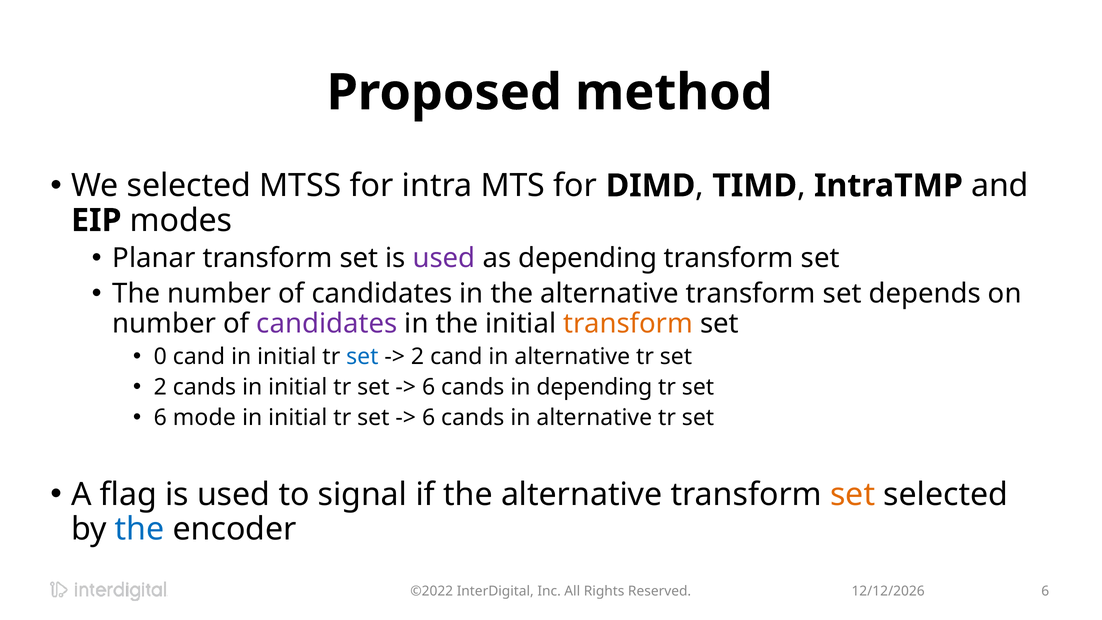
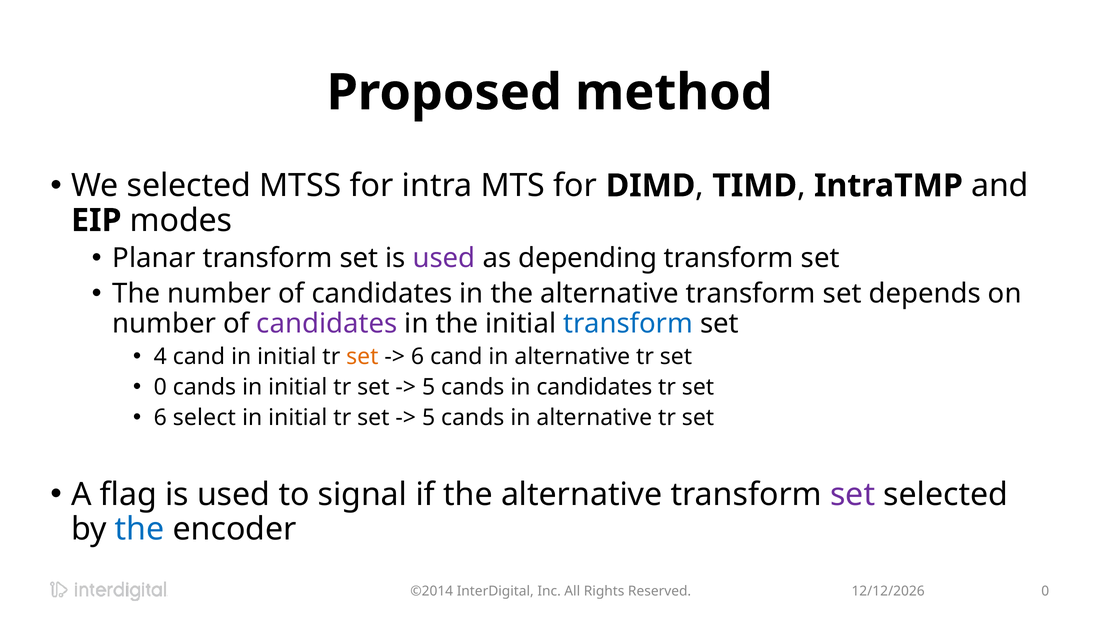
transform colour: orange -> blue (628, 324)
0: 0 -> 4 (160, 357)
set colour: blue -> orange (362, 357)
2: 2 -> 6 (418, 357)
2: 2 -> 0 (160, 387)
6: 6 -> 5 (429, 387)
in depending: depending -> candidates (594, 387)
mode: mode -> select (204, 418)
6: 6 -> 5 (429, 418)
set colour: orange -> purple (853, 494)
©2022: ©2022 -> ©2014 (432, 591)
Reserved 6: 6 -> 0 (1045, 591)
